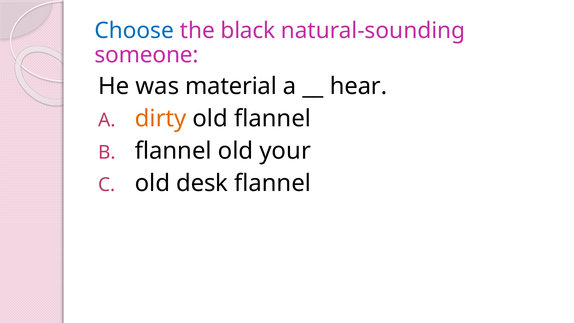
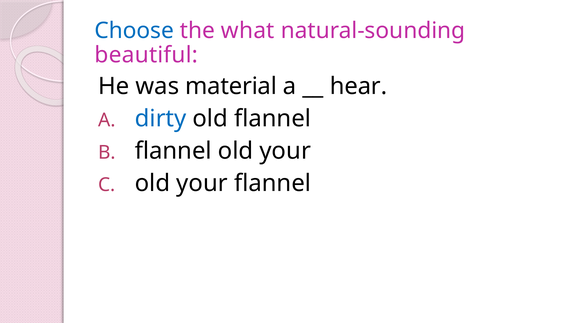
black: black -> what (248, 31)
someone: someone -> beautiful (146, 55)
dirty colour: orange -> blue (161, 119)
desk: desk -> your (202, 183)
